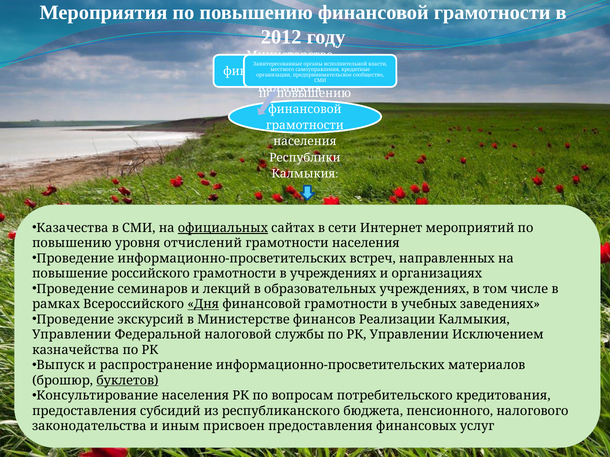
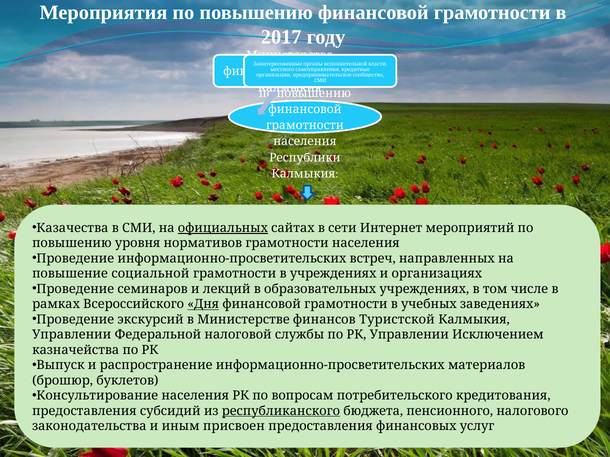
2012: 2012 -> 2017 (281, 37)
отчислений: отчислений -> нормативов (203, 244)
российского: российского -> социальной (150, 274)
Реализации: Реализации -> Туристской (397, 320)
буклетов underline: present -> none (127, 381)
республиканского underline: none -> present (281, 411)
